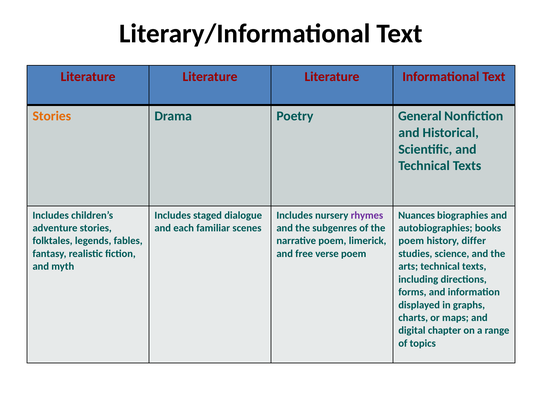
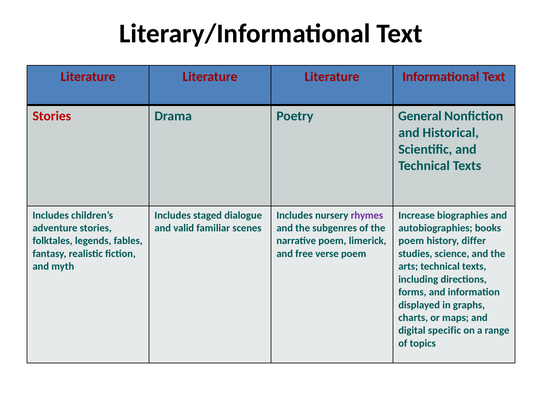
Stories colour: orange -> red (52, 116)
Nuances: Nuances -> Increase (417, 215)
each: each -> valid (184, 228)
chapter: chapter -> specific (444, 331)
